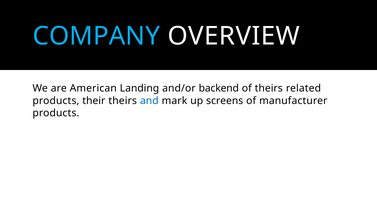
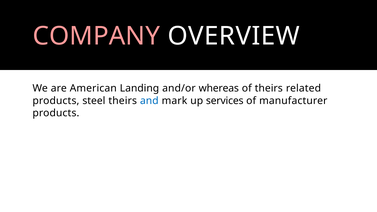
COMPANY colour: light blue -> pink (96, 36)
backend: backend -> whereas (219, 88)
their: their -> steel (94, 101)
screens: screens -> services (225, 101)
